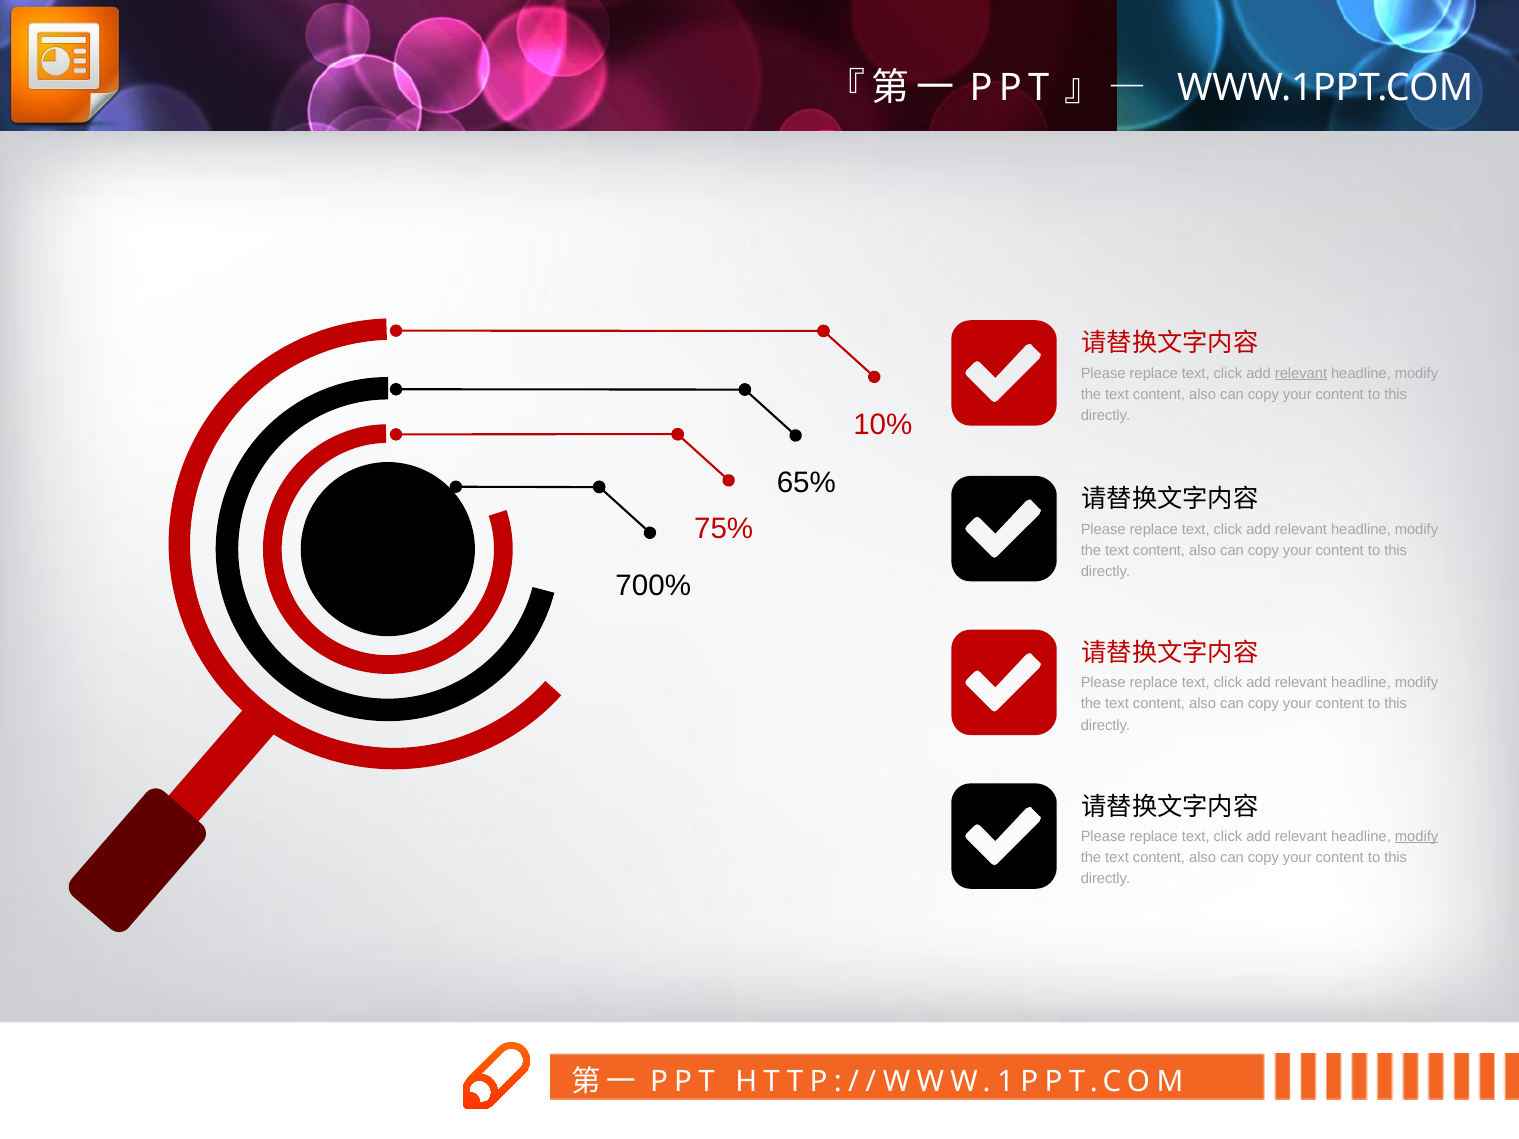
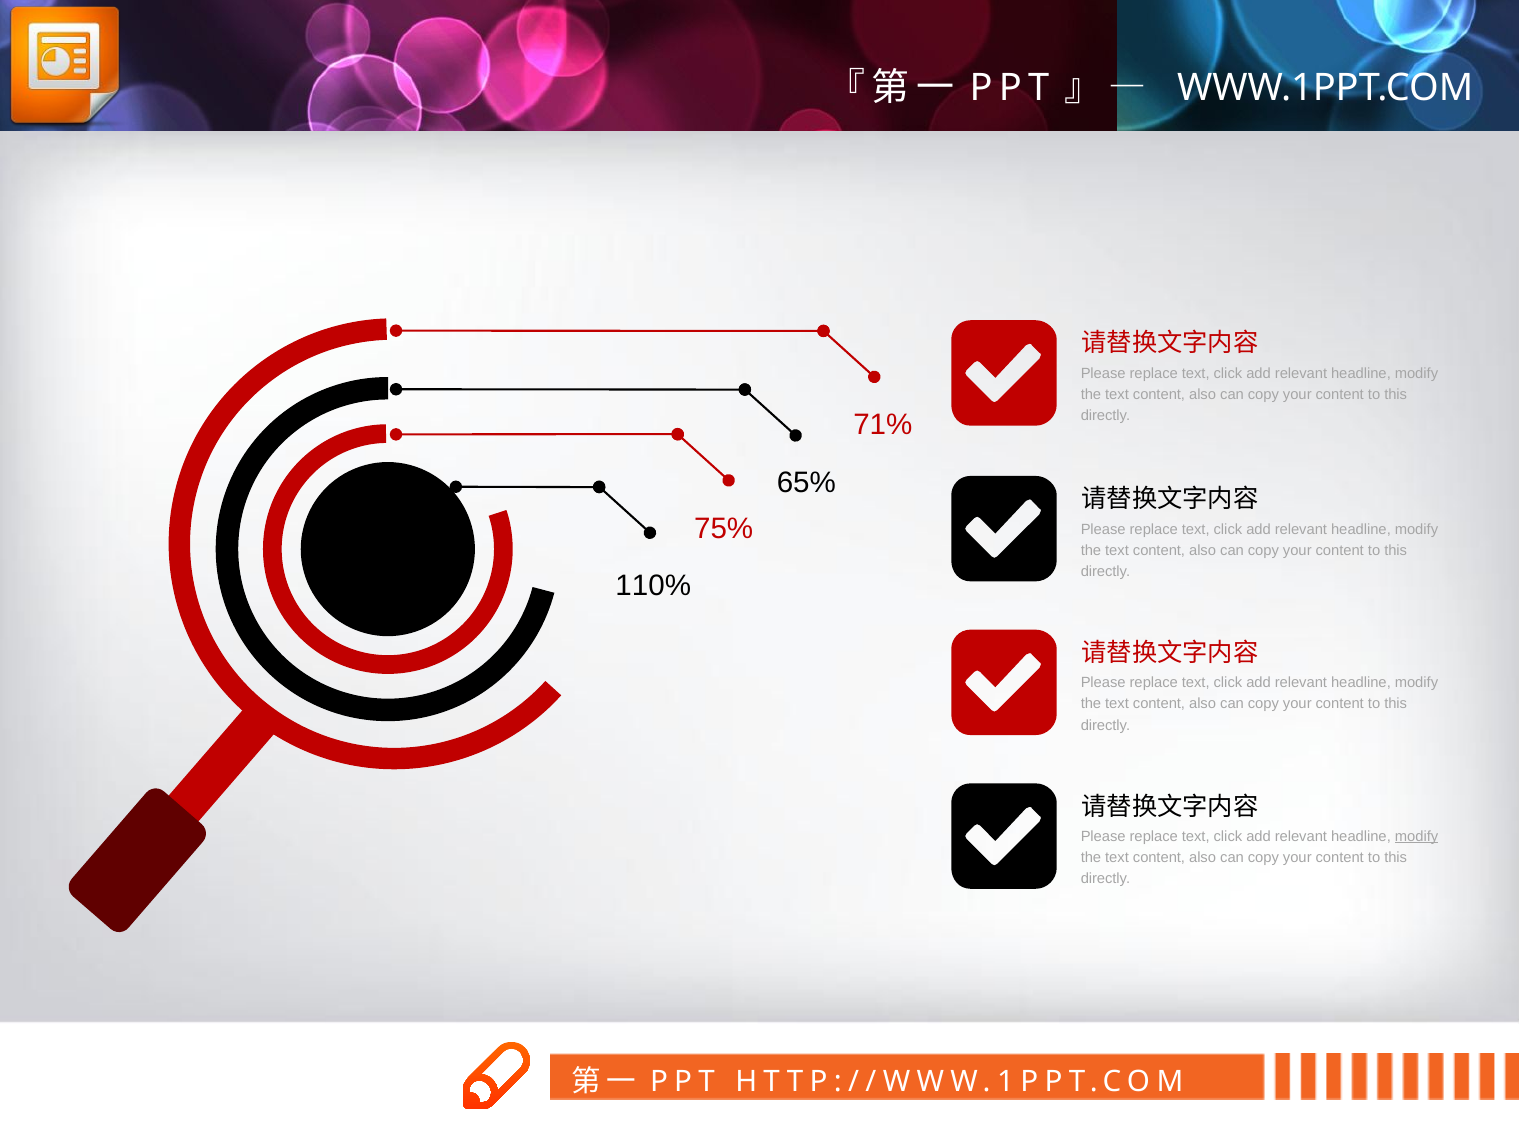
relevant underline: present -> none (1301, 373)
10%: 10% -> 71% (883, 424)
700%: 700% -> 110% (653, 586)
